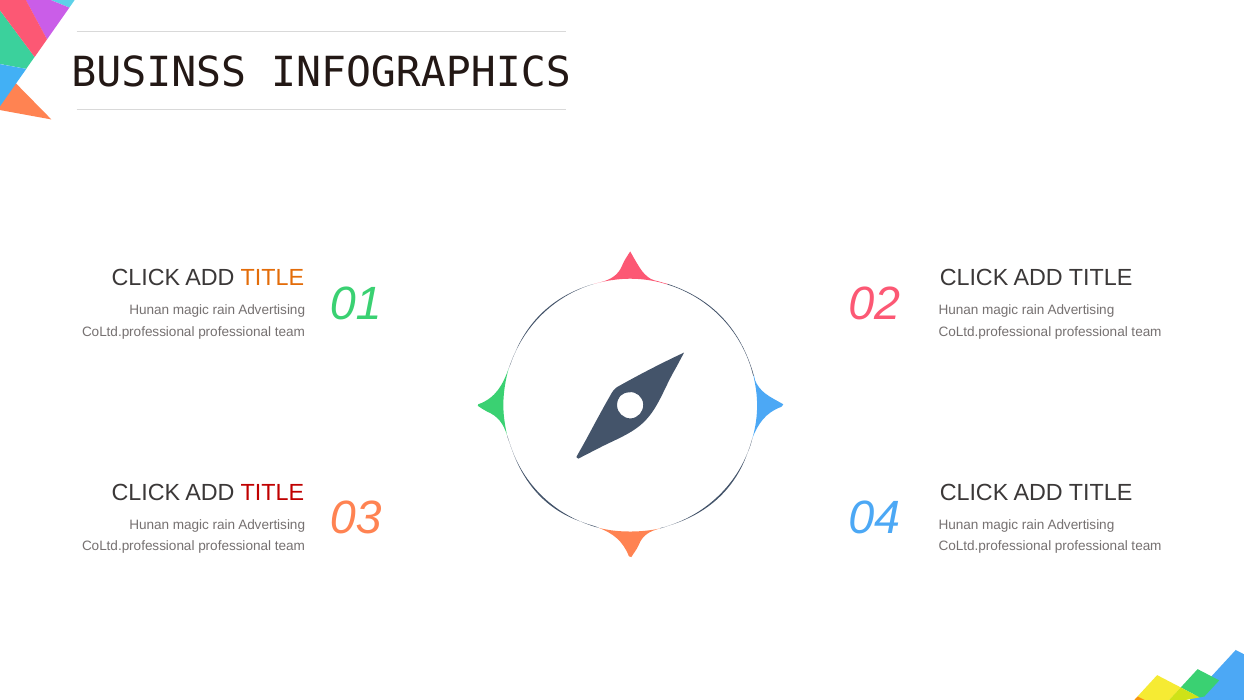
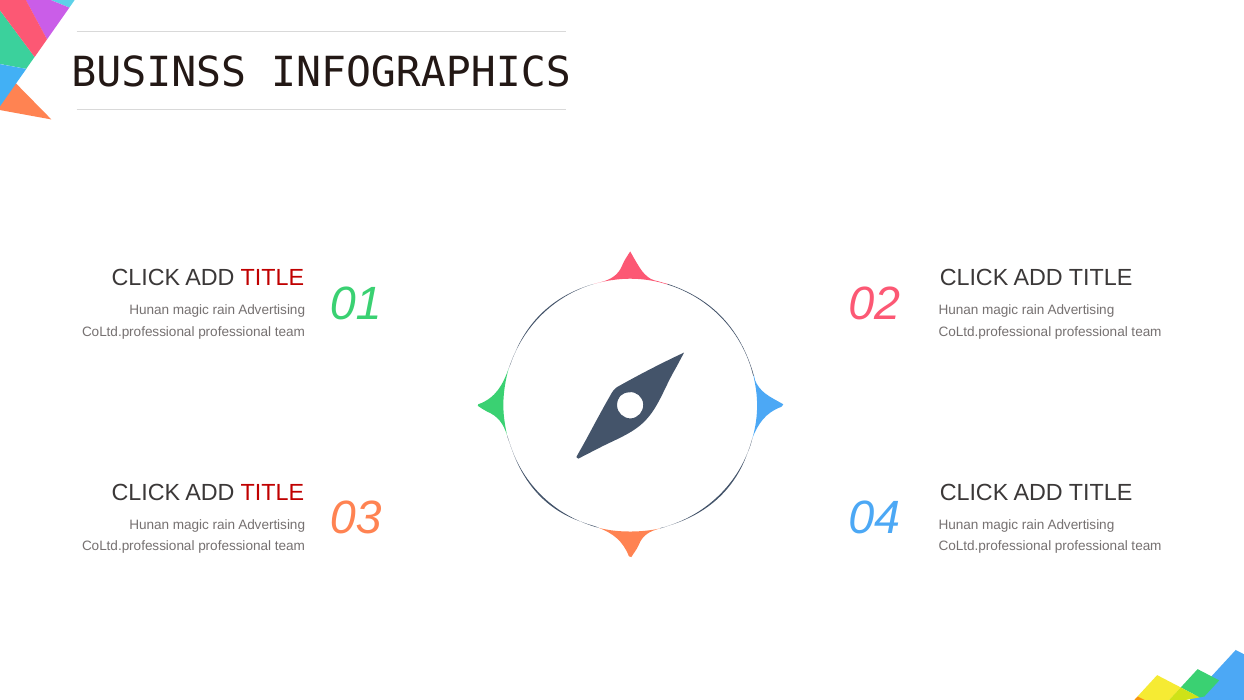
TITLE colour: orange -> red (272, 278)
